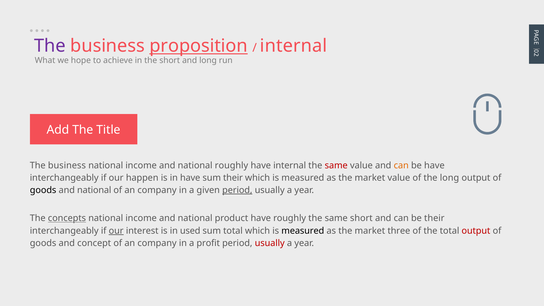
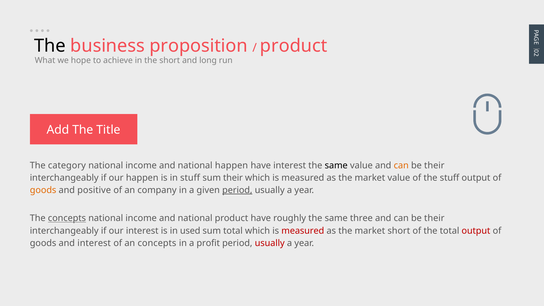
The colour: purple -> black (50, 46)
proposition underline: present -> none (199, 46)
internal: internal -> product (294, 46)
business: business -> category (67, 165)
national roughly: roughly -> happen (231, 165)
have internal: internal -> interest (290, 165)
same colour: red -> black (336, 165)
have: have -> their (434, 165)
in have: have -> stuff (190, 178)
the long: long -> stuff (450, 178)
goods colour: black -> orange (43, 190)
national: national -> positive (94, 190)
same short: short -> three (361, 218)
our underline: present -> none (116, 231)
measured colour: black -> red (303, 231)
market three: three -> short (399, 231)
and concept: concept -> interest (94, 243)
company: company -> concepts (157, 243)
